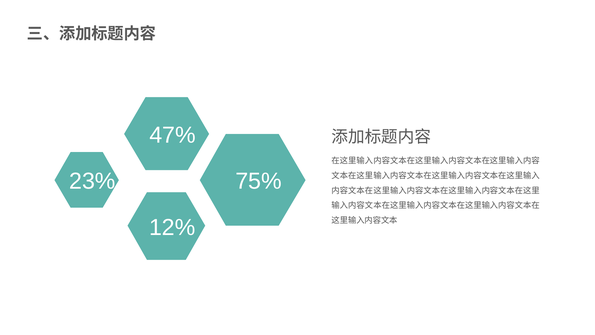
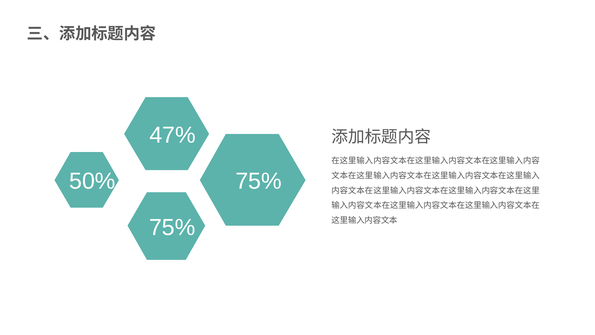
23%: 23% -> 50% (92, 181)
12%: 12% -> 75% (172, 227)
